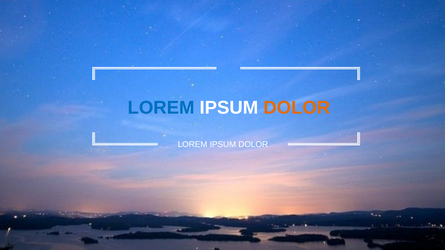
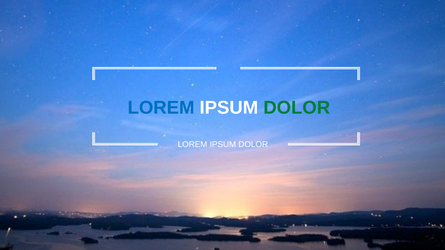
DOLOR colour: orange -> green (297, 108)
